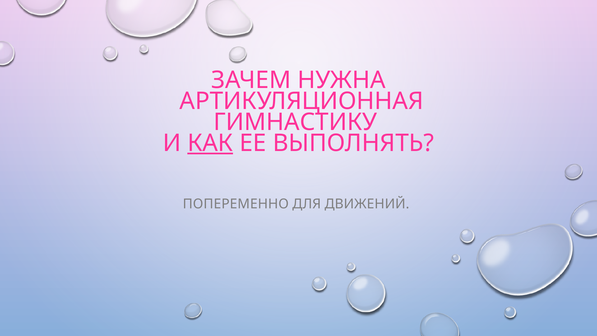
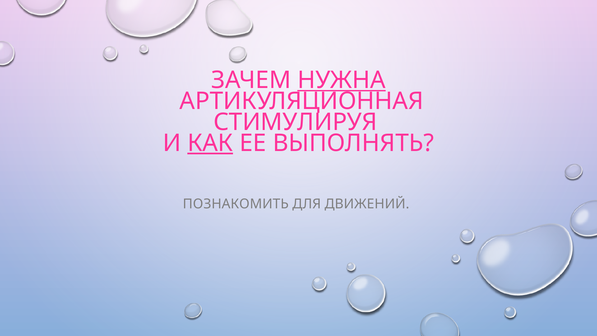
НУЖНА underline: none -> present (342, 80)
ГИМНАСТИКУ: ГИМНАСТИКУ -> СТИМУЛИРУЯ (295, 122)
ПОПЕРЕМЕННО: ПОПЕРЕМЕННО -> ПОЗНАКОМИТЬ (236, 204)
